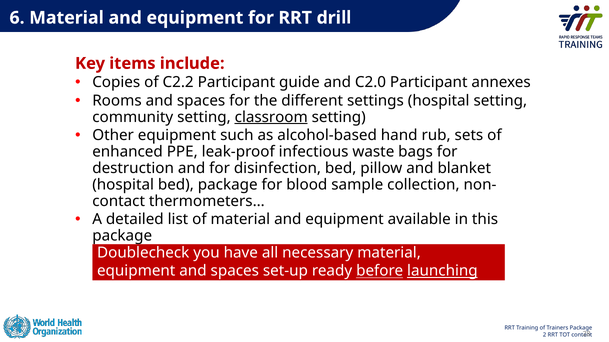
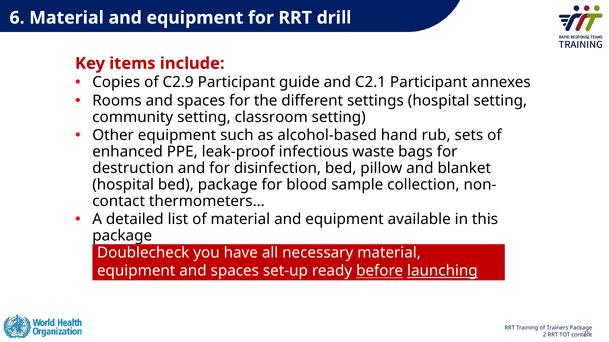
C2.2: C2.2 -> C2.9 (178, 83)
C2.0: C2.0 -> C2.1 (371, 83)
classroom underline: present -> none (271, 117)
